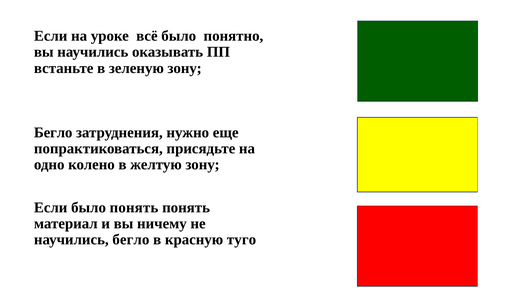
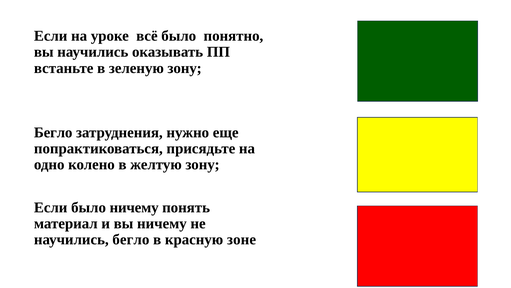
было понять: понять -> ничему (134, 207)
туго: туго -> зоне (242, 239)
